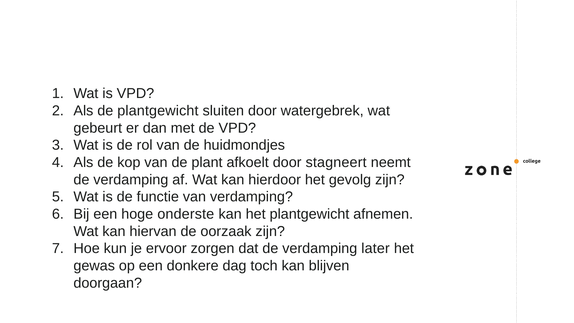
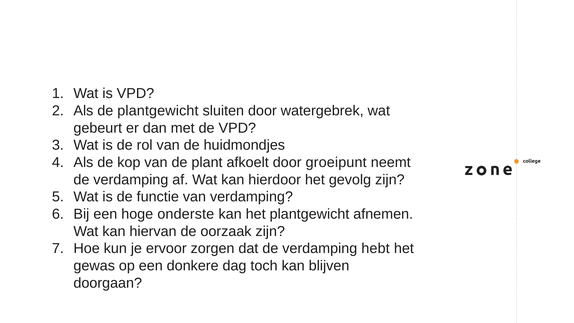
stagneert: stagneert -> groeipunt (336, 162)
later: later -> hebt (376, 248)
